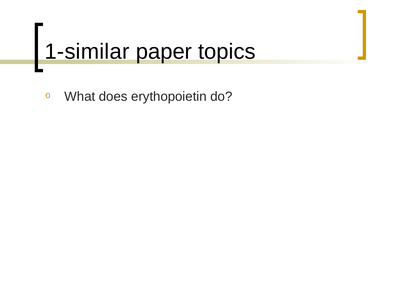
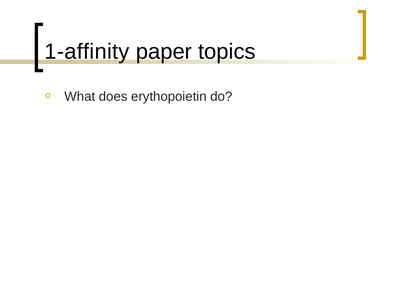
1-similar: 1-similar -> 1-affinity (87, 52)
